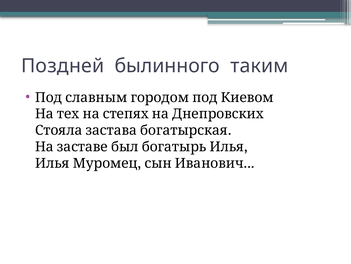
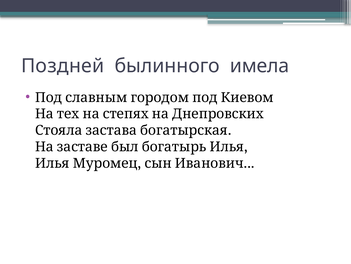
таким: таким -> имела (260, 66)
